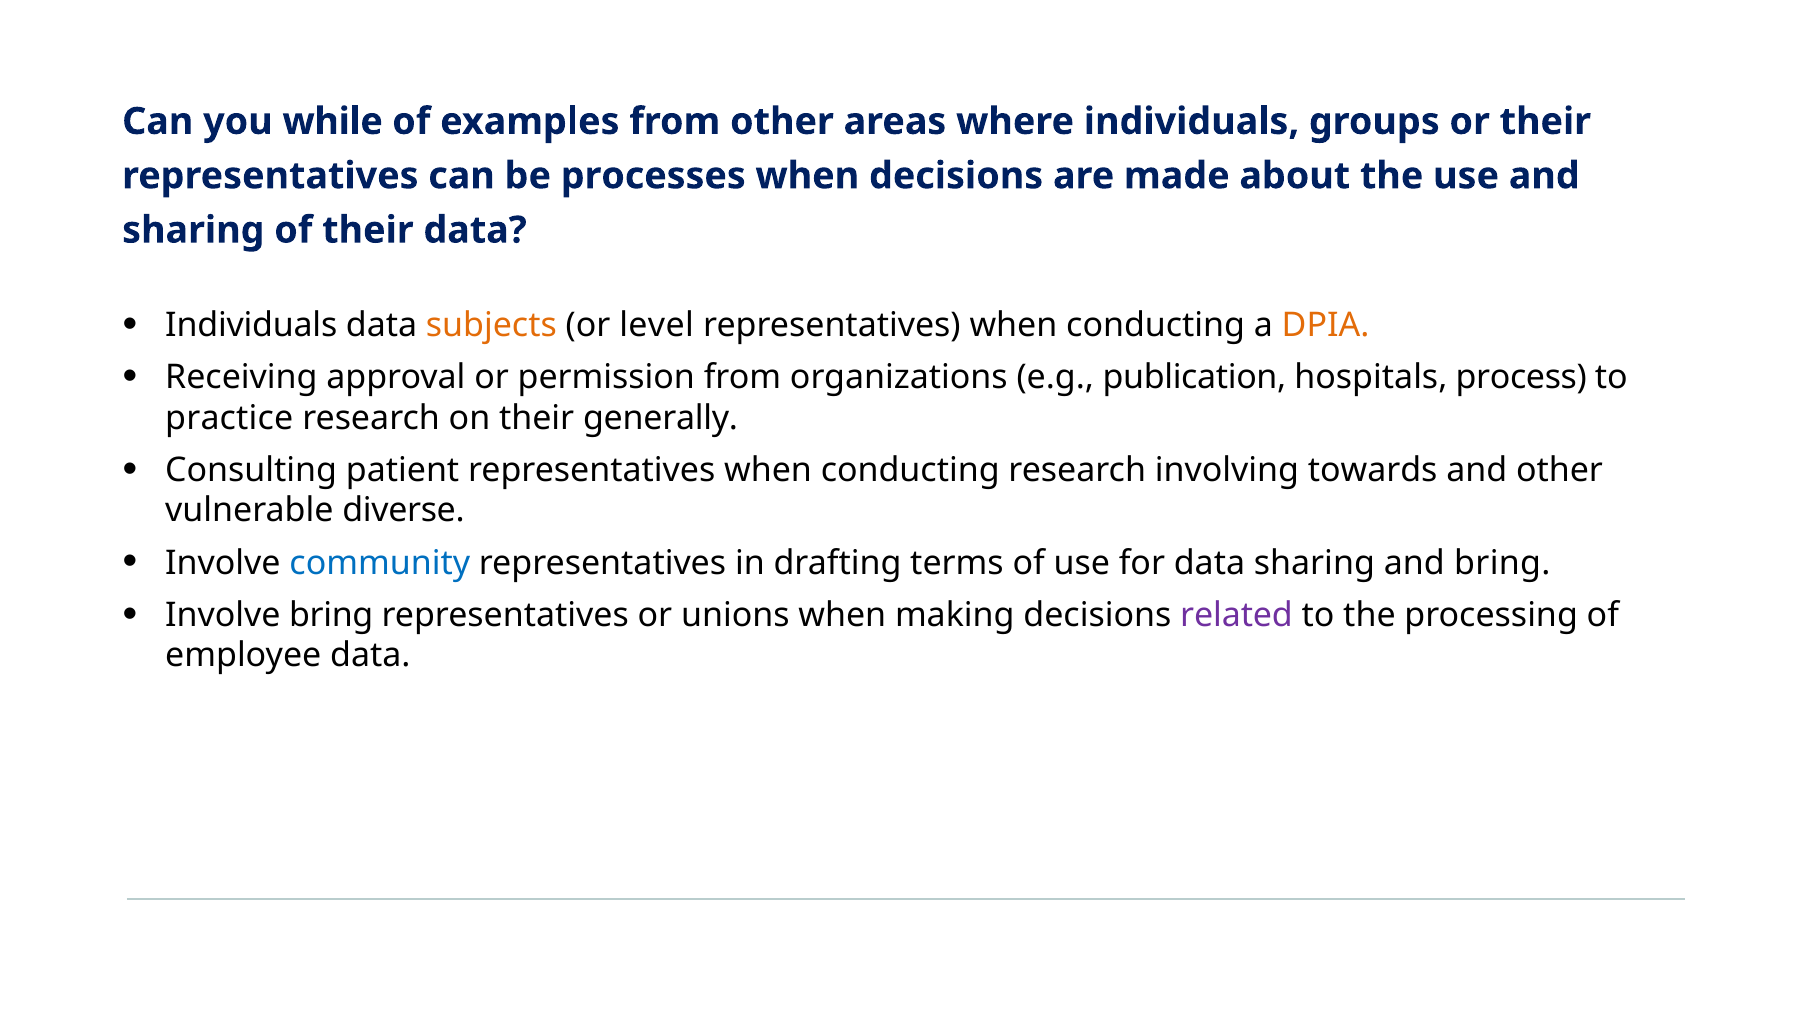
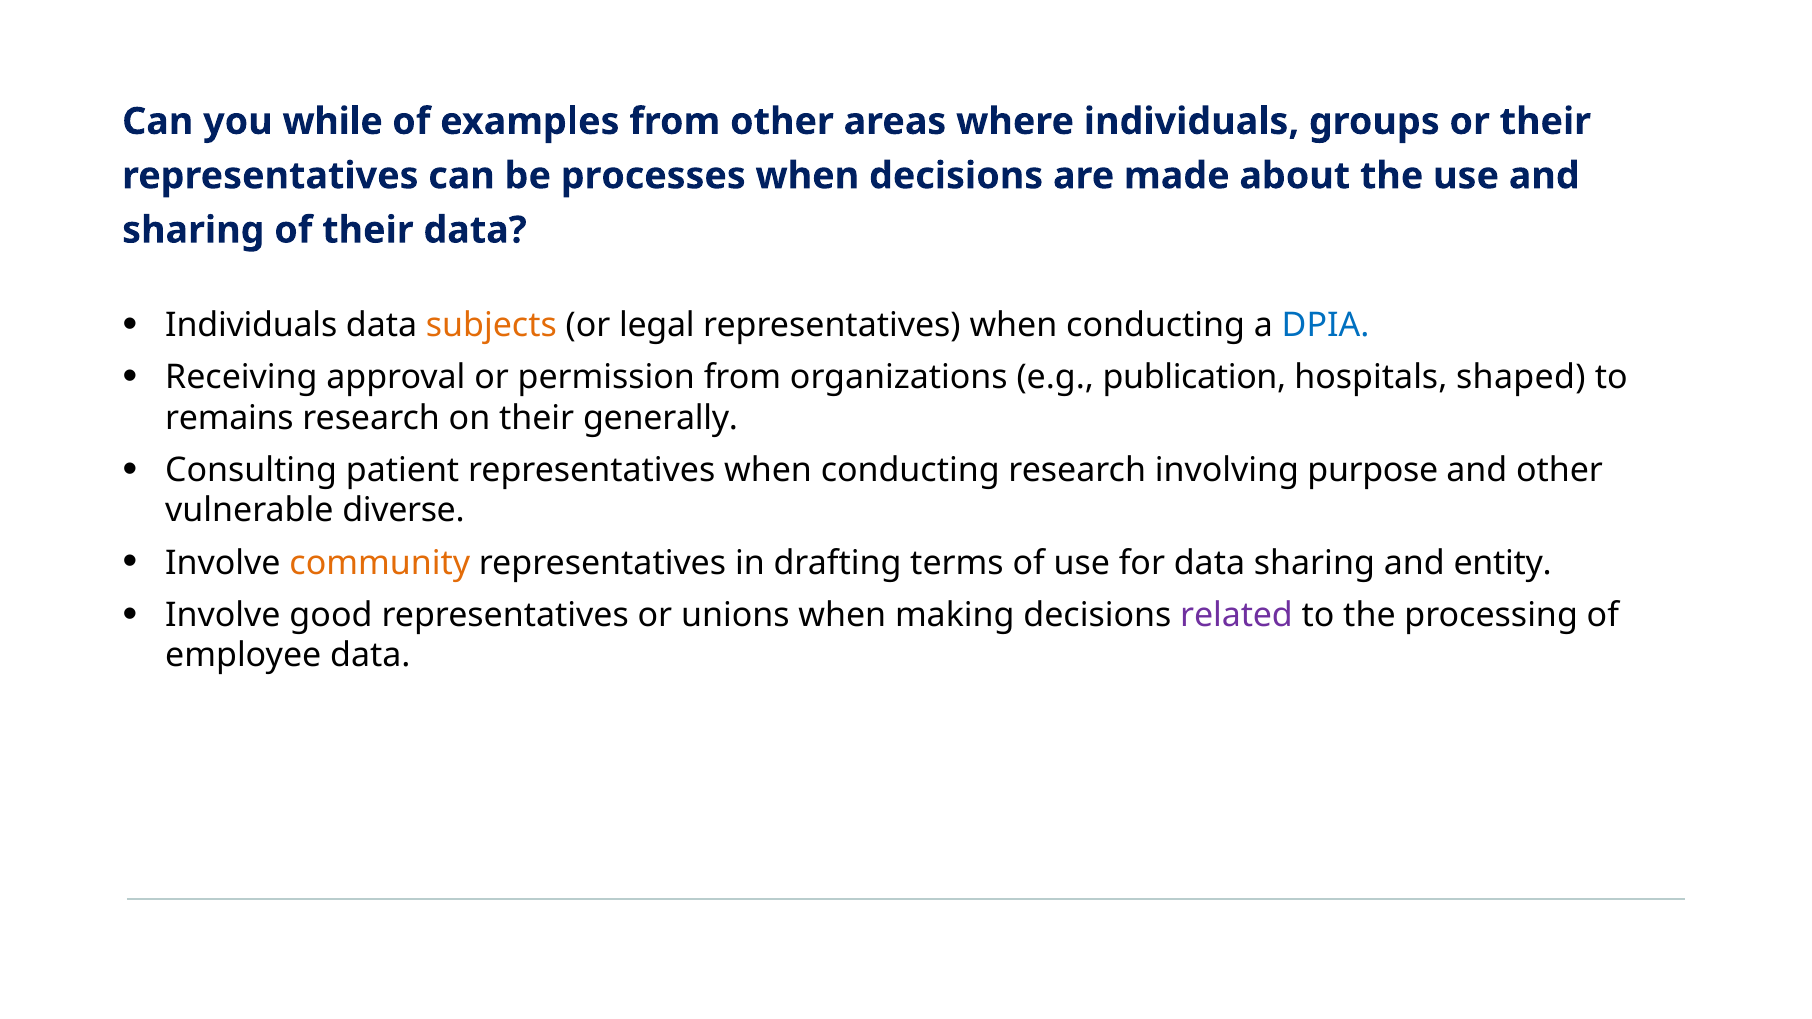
level: level -> legal (657, 325)
DPIA colour: orange -> blue (1326, 325)
process: process -> shaped (1521, 377)
practice: practice -> remains (229, 418)
towards: towards -> purpose (1373, 470)
community colour: blue -> orange (380, 563)
and bring: bring -> entity (1503, 563)
Involve bring: bring -> good (331, 615)
